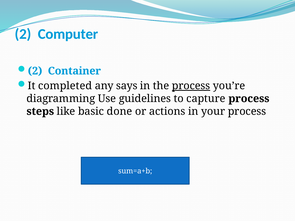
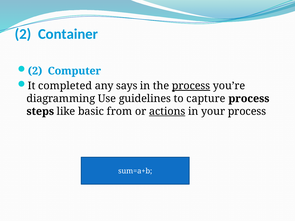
Computer: Computer -> Container (68, 34)
Container: Container -> Computer (74, 71)
done: done -> from (120, 111)
actions underline: none -> present (167, 111)
